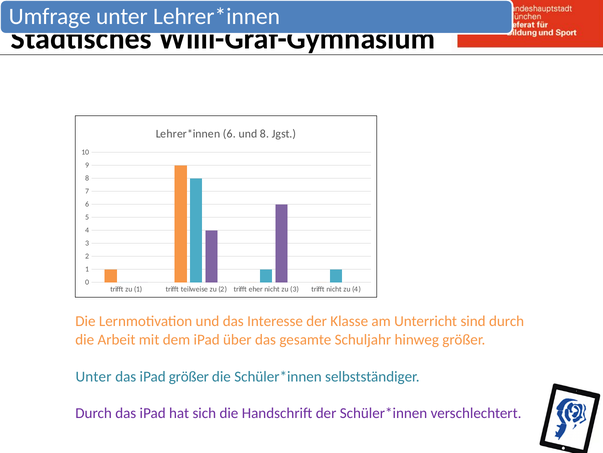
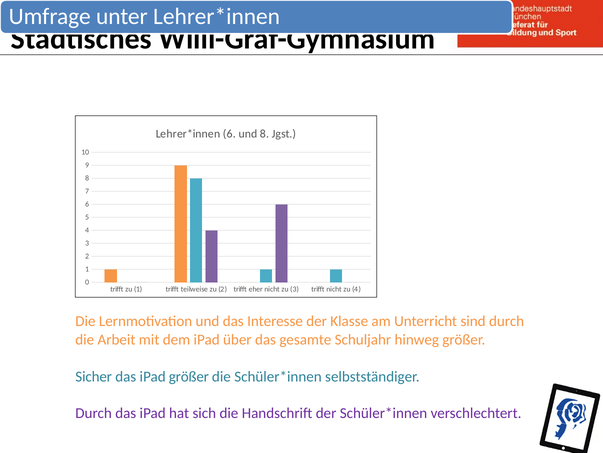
Unter: Unter -> Sicher (94, 376)
